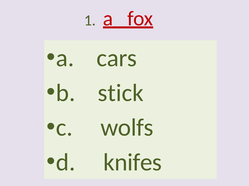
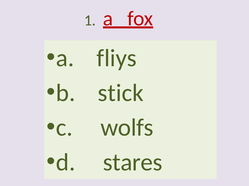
cars: cars -> fliys (117, 58)
knifes: knifes -> stares (133, 163)
